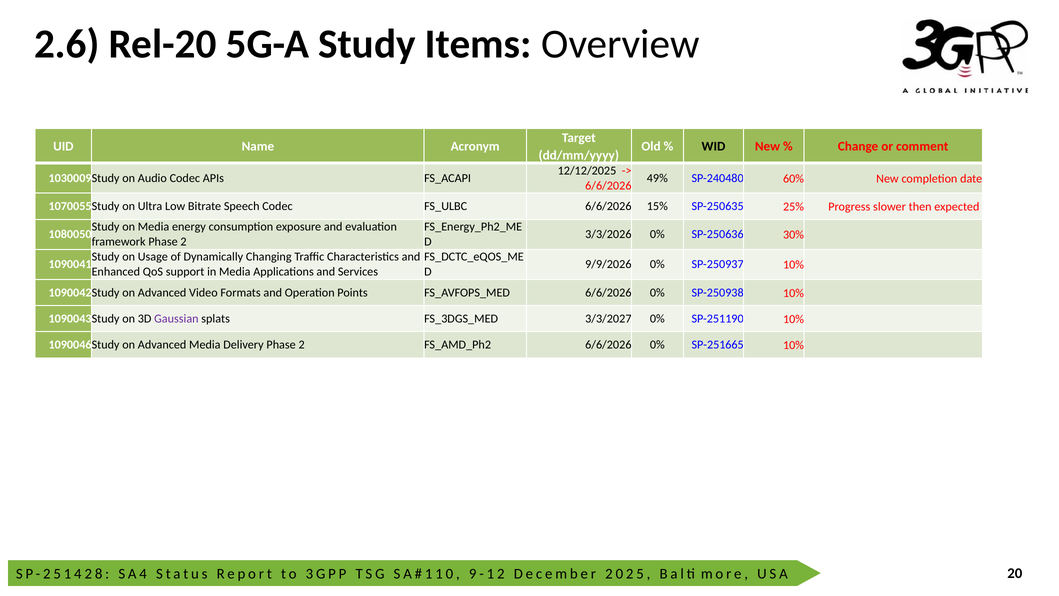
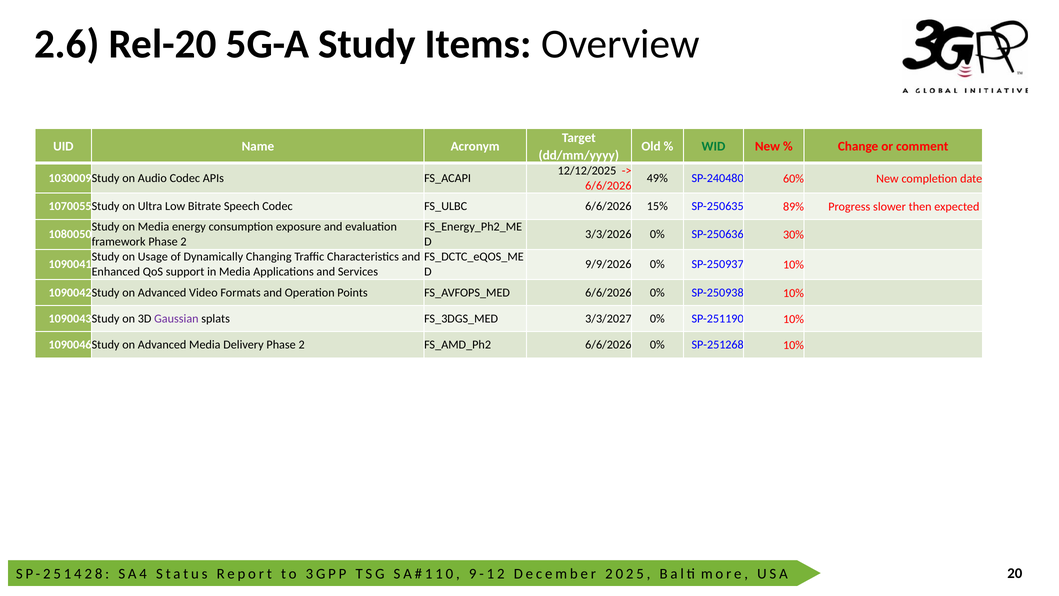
WID colour: black -> green (713, 146)
25%: 25% -> 89% (794, 207)
SP-251665: SP-251665 -> SP-251268 (718, 345)
